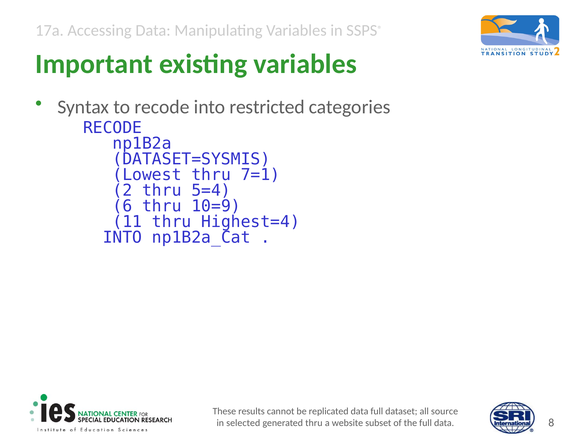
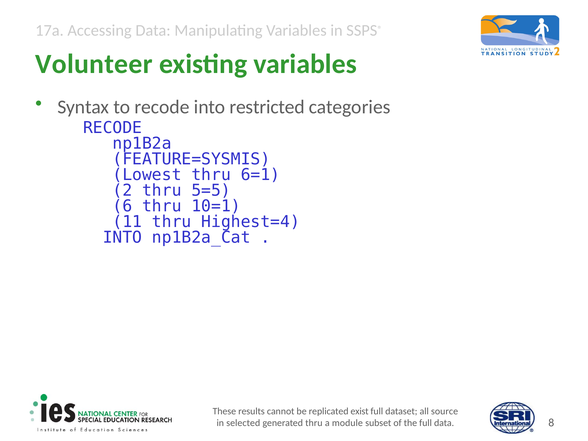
Important: Important -> Volunteer (94, 64)
DATASET=SYSMIS: DATASET=SYSMIS -> FEATURE=SYSMIS (191, 159)
7=1: 7=1 -> 6=1 (260, 175)
5=4: 5=4 -> 5=5 (211, 190)
10=9: 10=9 -> 10=1 (216, 206)
replicated data: data -> exist (360, 411)
website: website -> module (347, 423)
